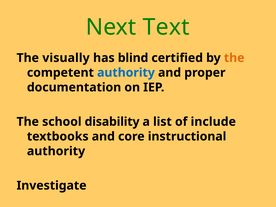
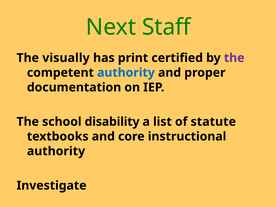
Text: Text -> Staff (166, 27)
blind: blind -> print (133, 58)
the colour: orange -> purple (234, 58)
include: include -> statute (213, 122)
